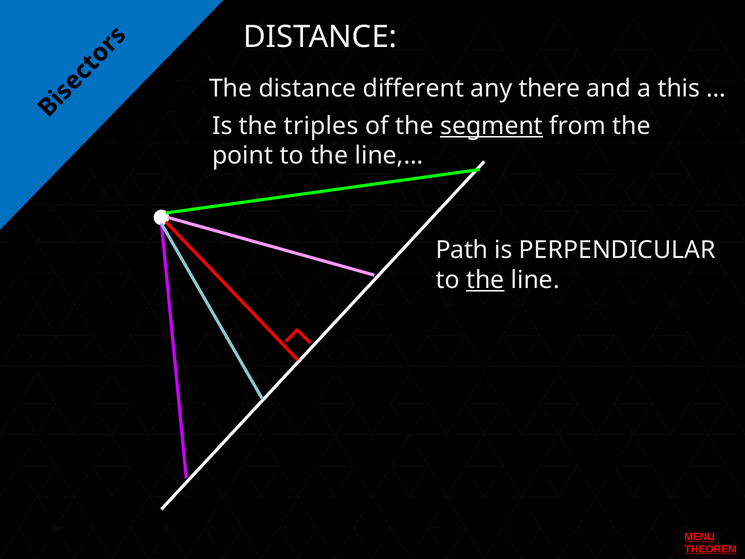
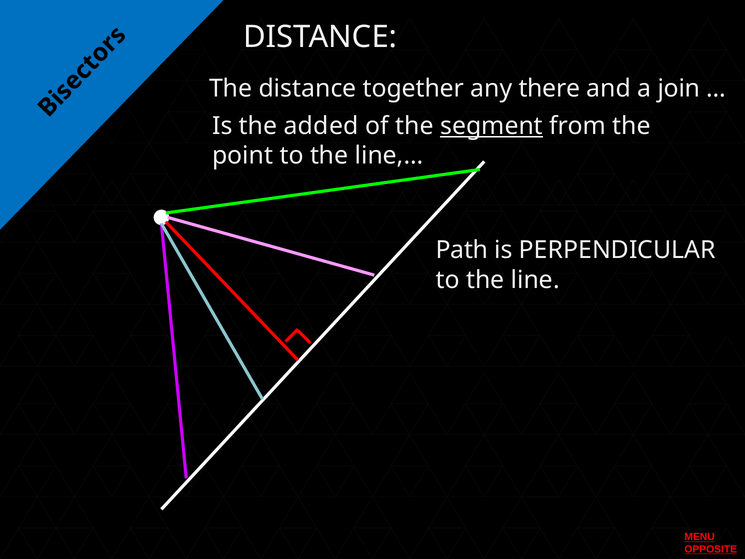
different: different -> together (413, 89)
this: this -> join (679, 89)
triples: triples -> added (321, 126)
the underline: present -> none (485, 280)
THEOREM: THEOREM -> OPPOSITE (711, 549)
